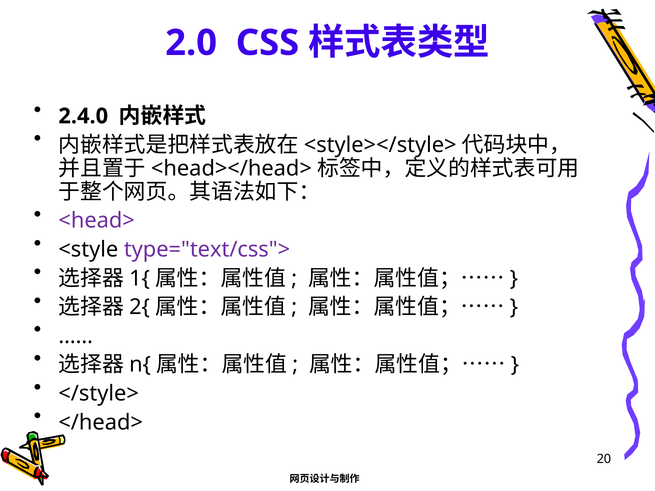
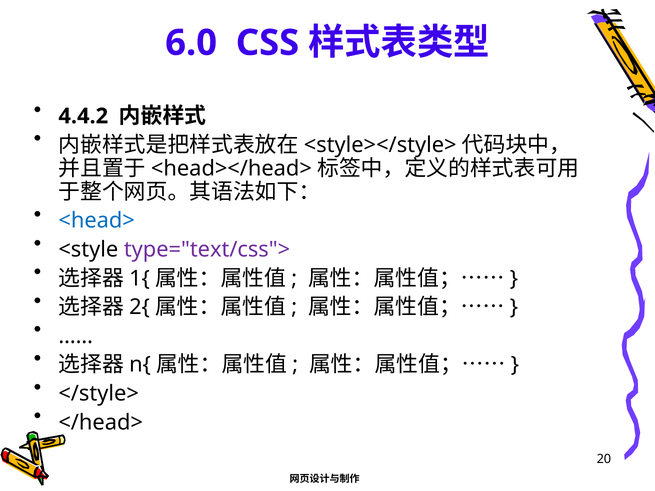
2.0: 2.0 -> 6.0 (191, 43)
2.4.0: 2.4.0 -> 4.4.2 (83, 116)
<head> colour: purple -> blue (97, 221)
